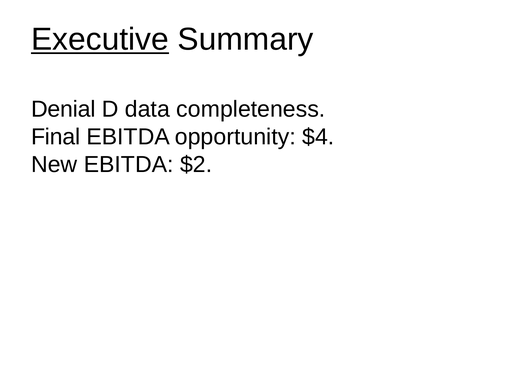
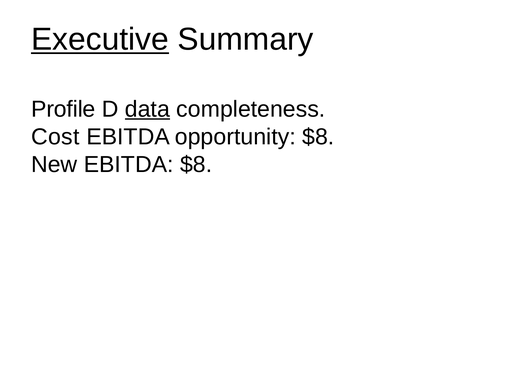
Denial: Denial -> Profile (63, 109)
data underline: none -> present (147, 109)
Final: Final -> Cost (55, 137)
opportunity $4: $4 -> $8 (318, 137)
EBITDA $2: $2 -> $8 (196, 165)
